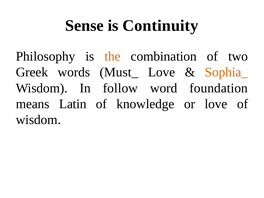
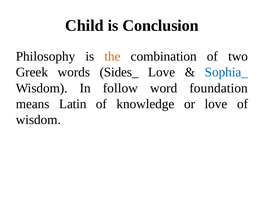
Sense: Sense -> Child (84, 26)
Continuity: Continuity -> Conclusion (161, 26)
Must_: Must_ -> Sides_ (119, 72)
Sophia_ colour: orange -> blue (226, 72)
